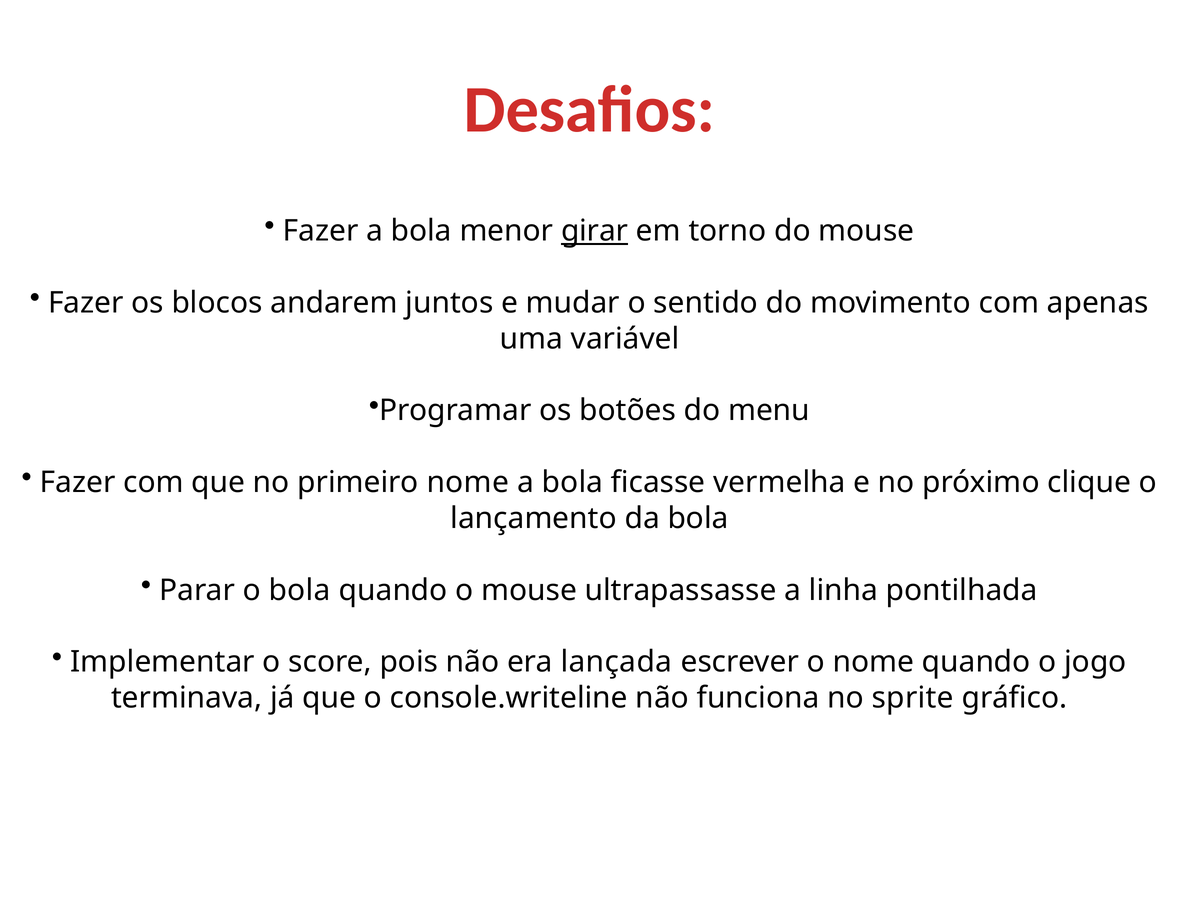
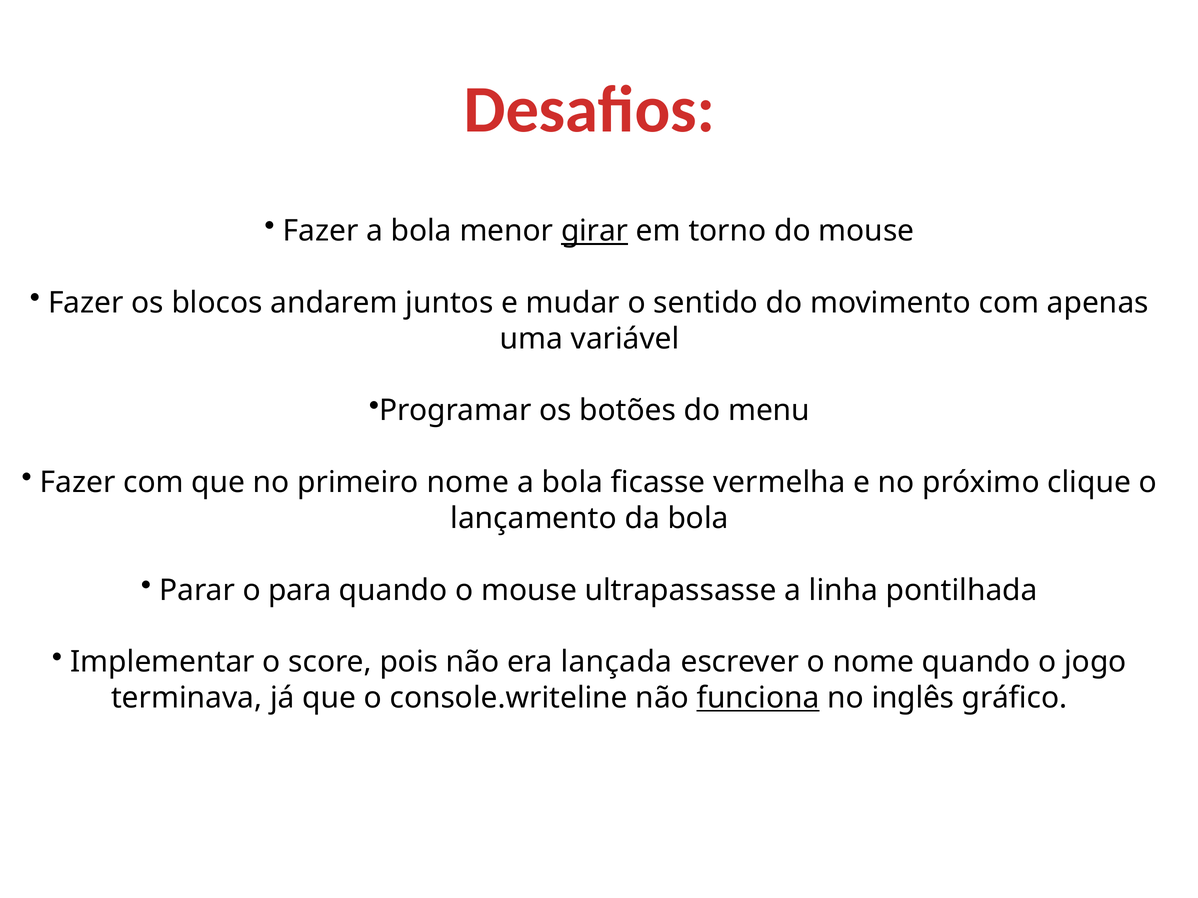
o bola: bola -> para (300, 591)
funciona underline: none -> present (758, 698)
sprite: sprite -> inglês (913, 698)
